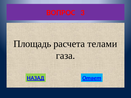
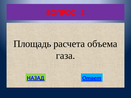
телами: телами -> объема (102, 44)
